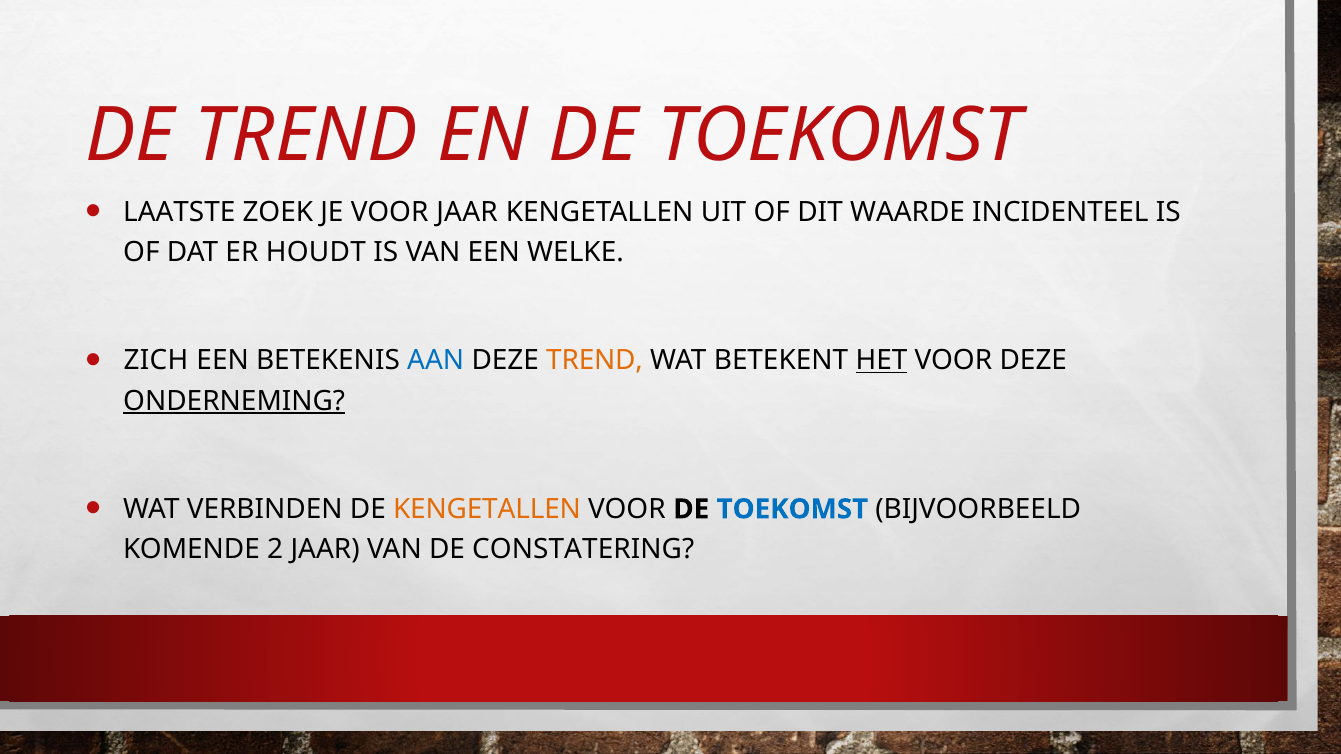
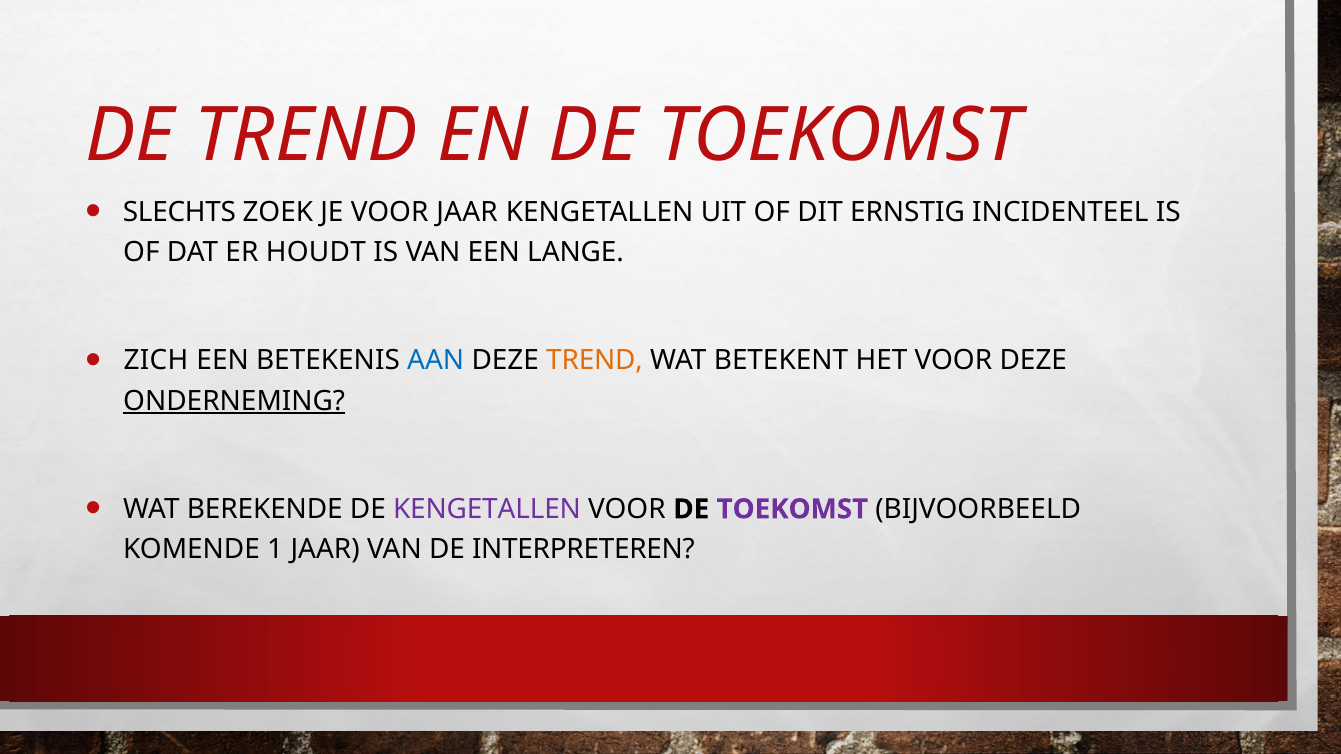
LAATSTE: LAATSTE -> SLECHTS (179, 212)
WAARDE: WAARDE -> ERNSTIG (907, 212)
WELKE: WELKE -> LANGE (576, 252)
HET underline: present -> none (881, 361)
VERBINDEN: VERBINDEN -> BEREKENDE (265, 509)
KENGETALLEN colour: orange -> purple (487, 509)
TOEKOMST colour: blue -> purple (792, 509)
2: 2 -> 1 (275, 550)
CONSTATERING: CONSTATERING -> INTERPRETEREN (583, 550)
